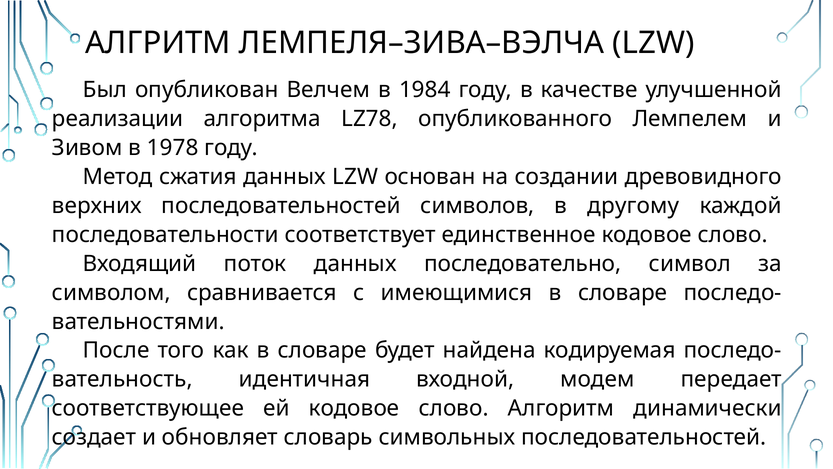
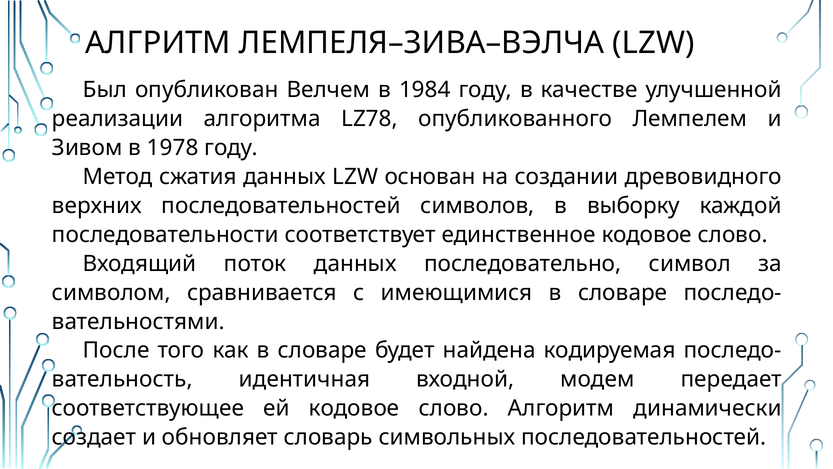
другому: другому -> выборку (633, 205)
